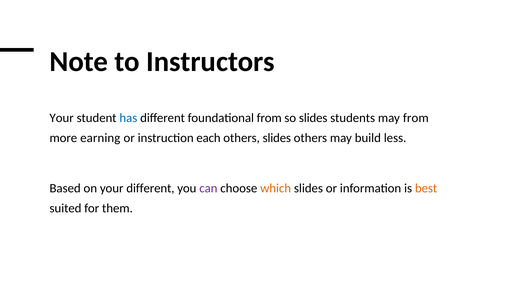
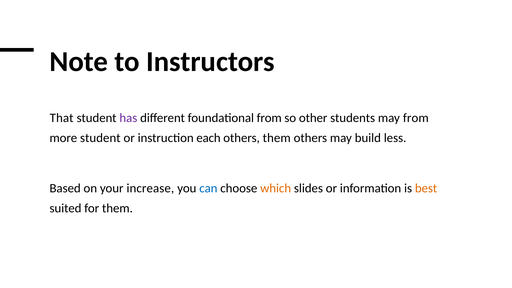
Your: Your -> That (62, 118)
has colour: blue -> purple (128, 118)
so slides: slides -> other (313, 118)
more earning: earning -> student (100, 138)
others slides: slides -> them (277, 138)
your different: different -> increase (150, 188)
can colour: purple -> blue (208, 188)
